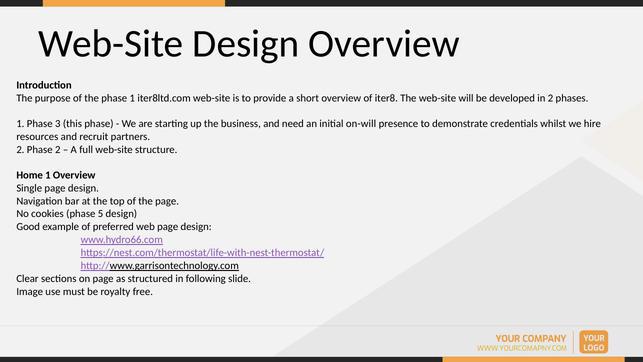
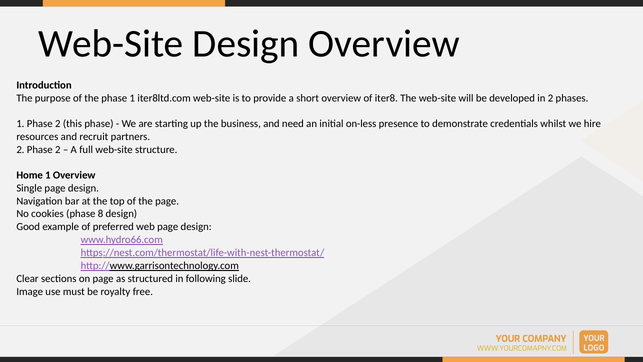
1 Phase 3: 3 -> 2 (58, 124)
on-will: on-will -> on-less (361, 124)
5: 5 -> 8 (100, 214)
